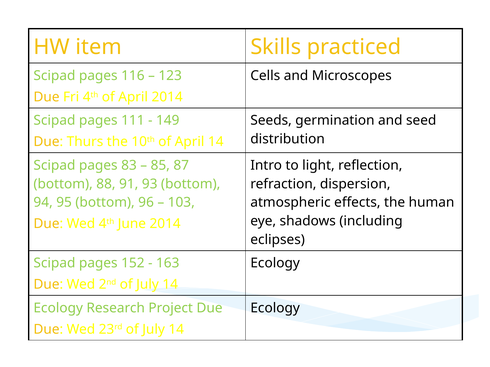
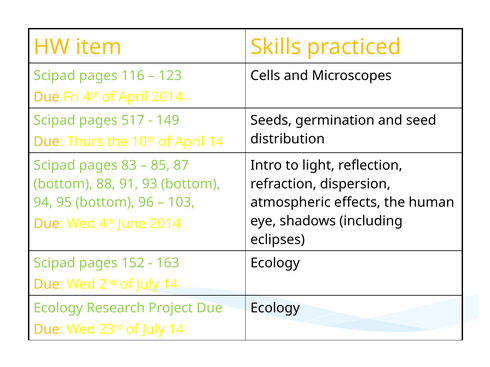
111: 111 -> 517 (133, 121)
